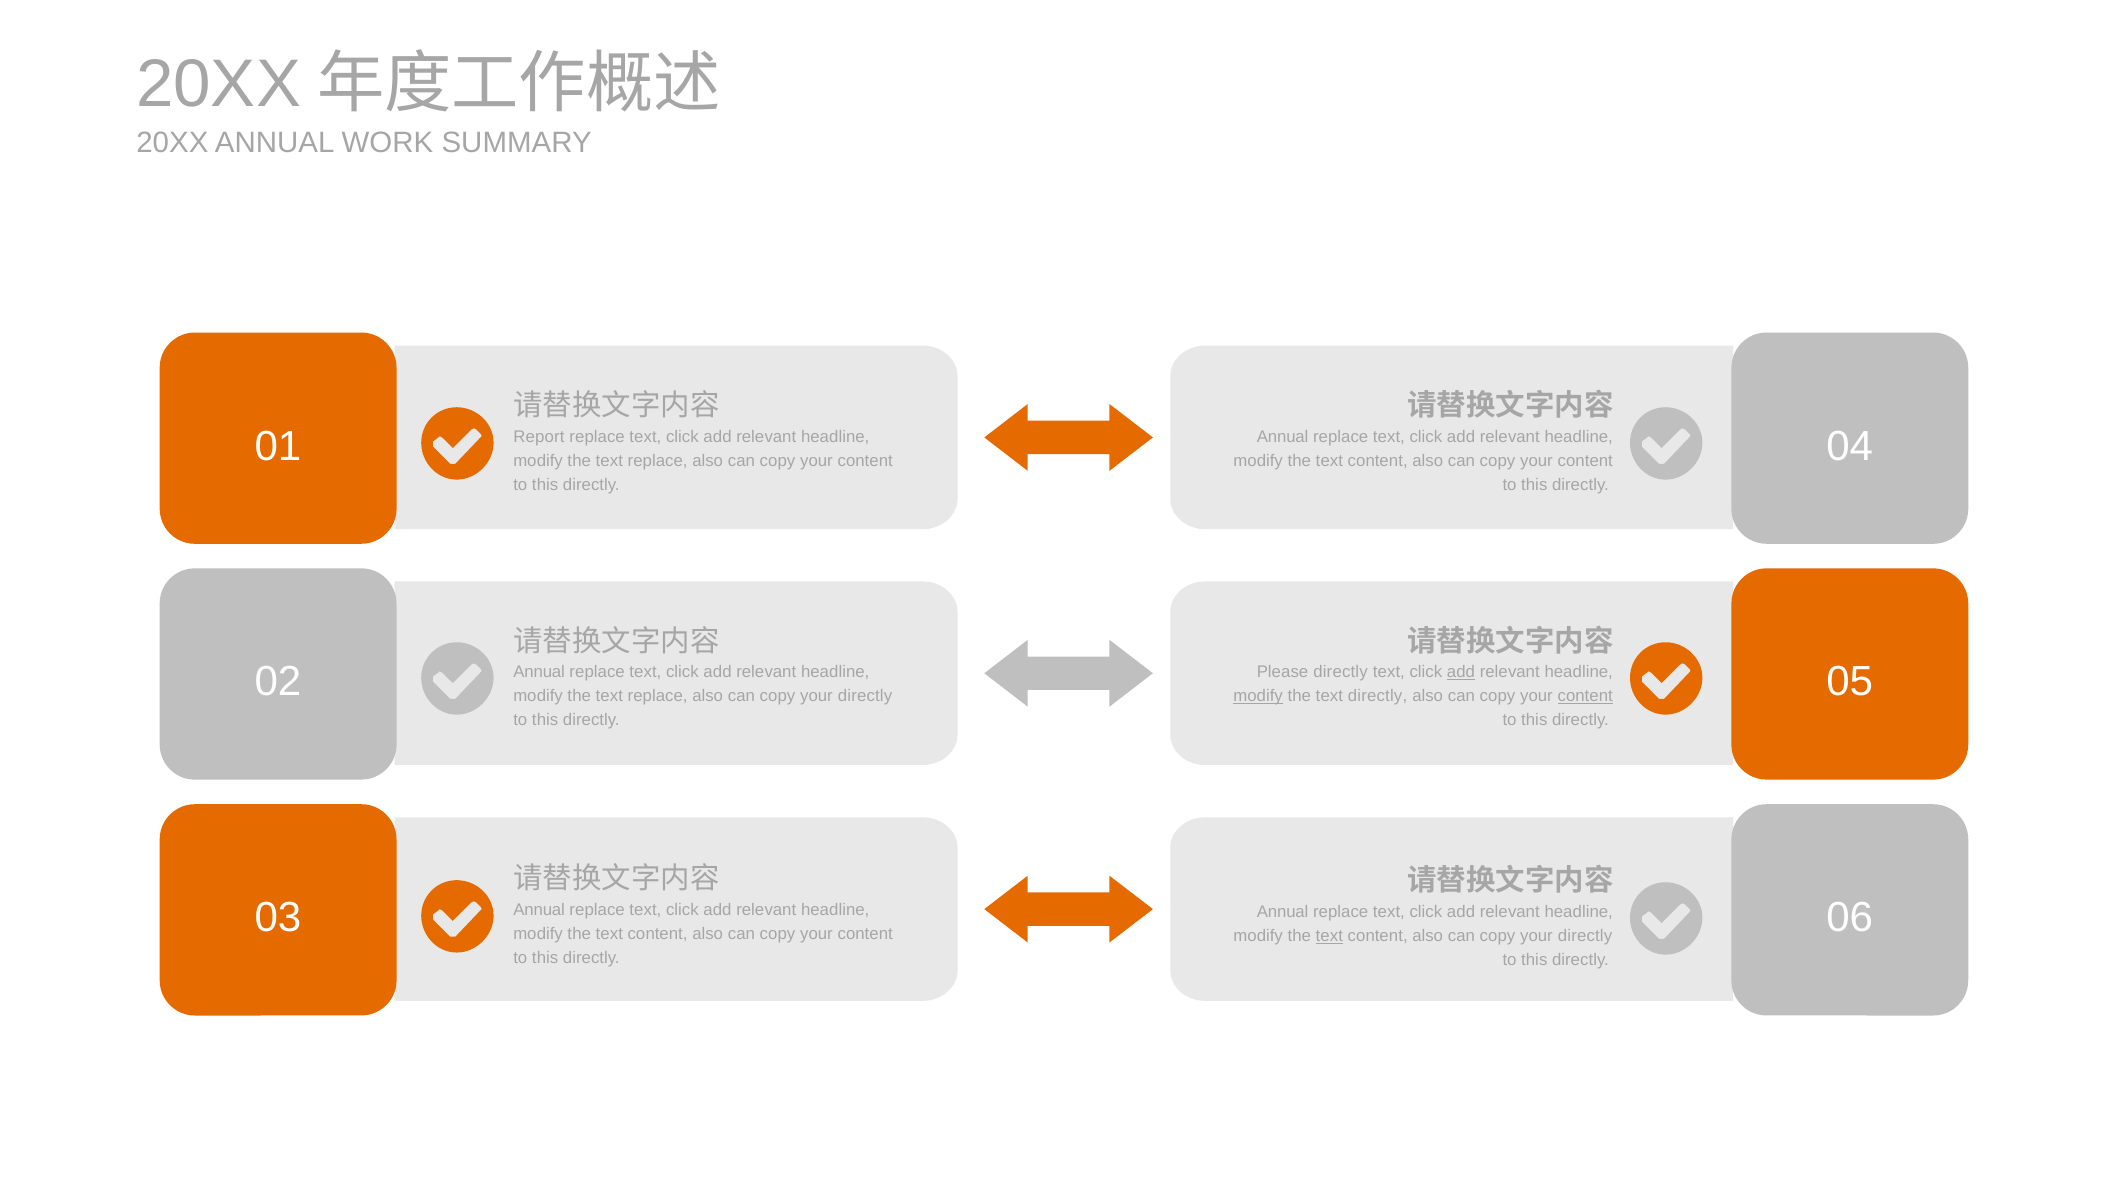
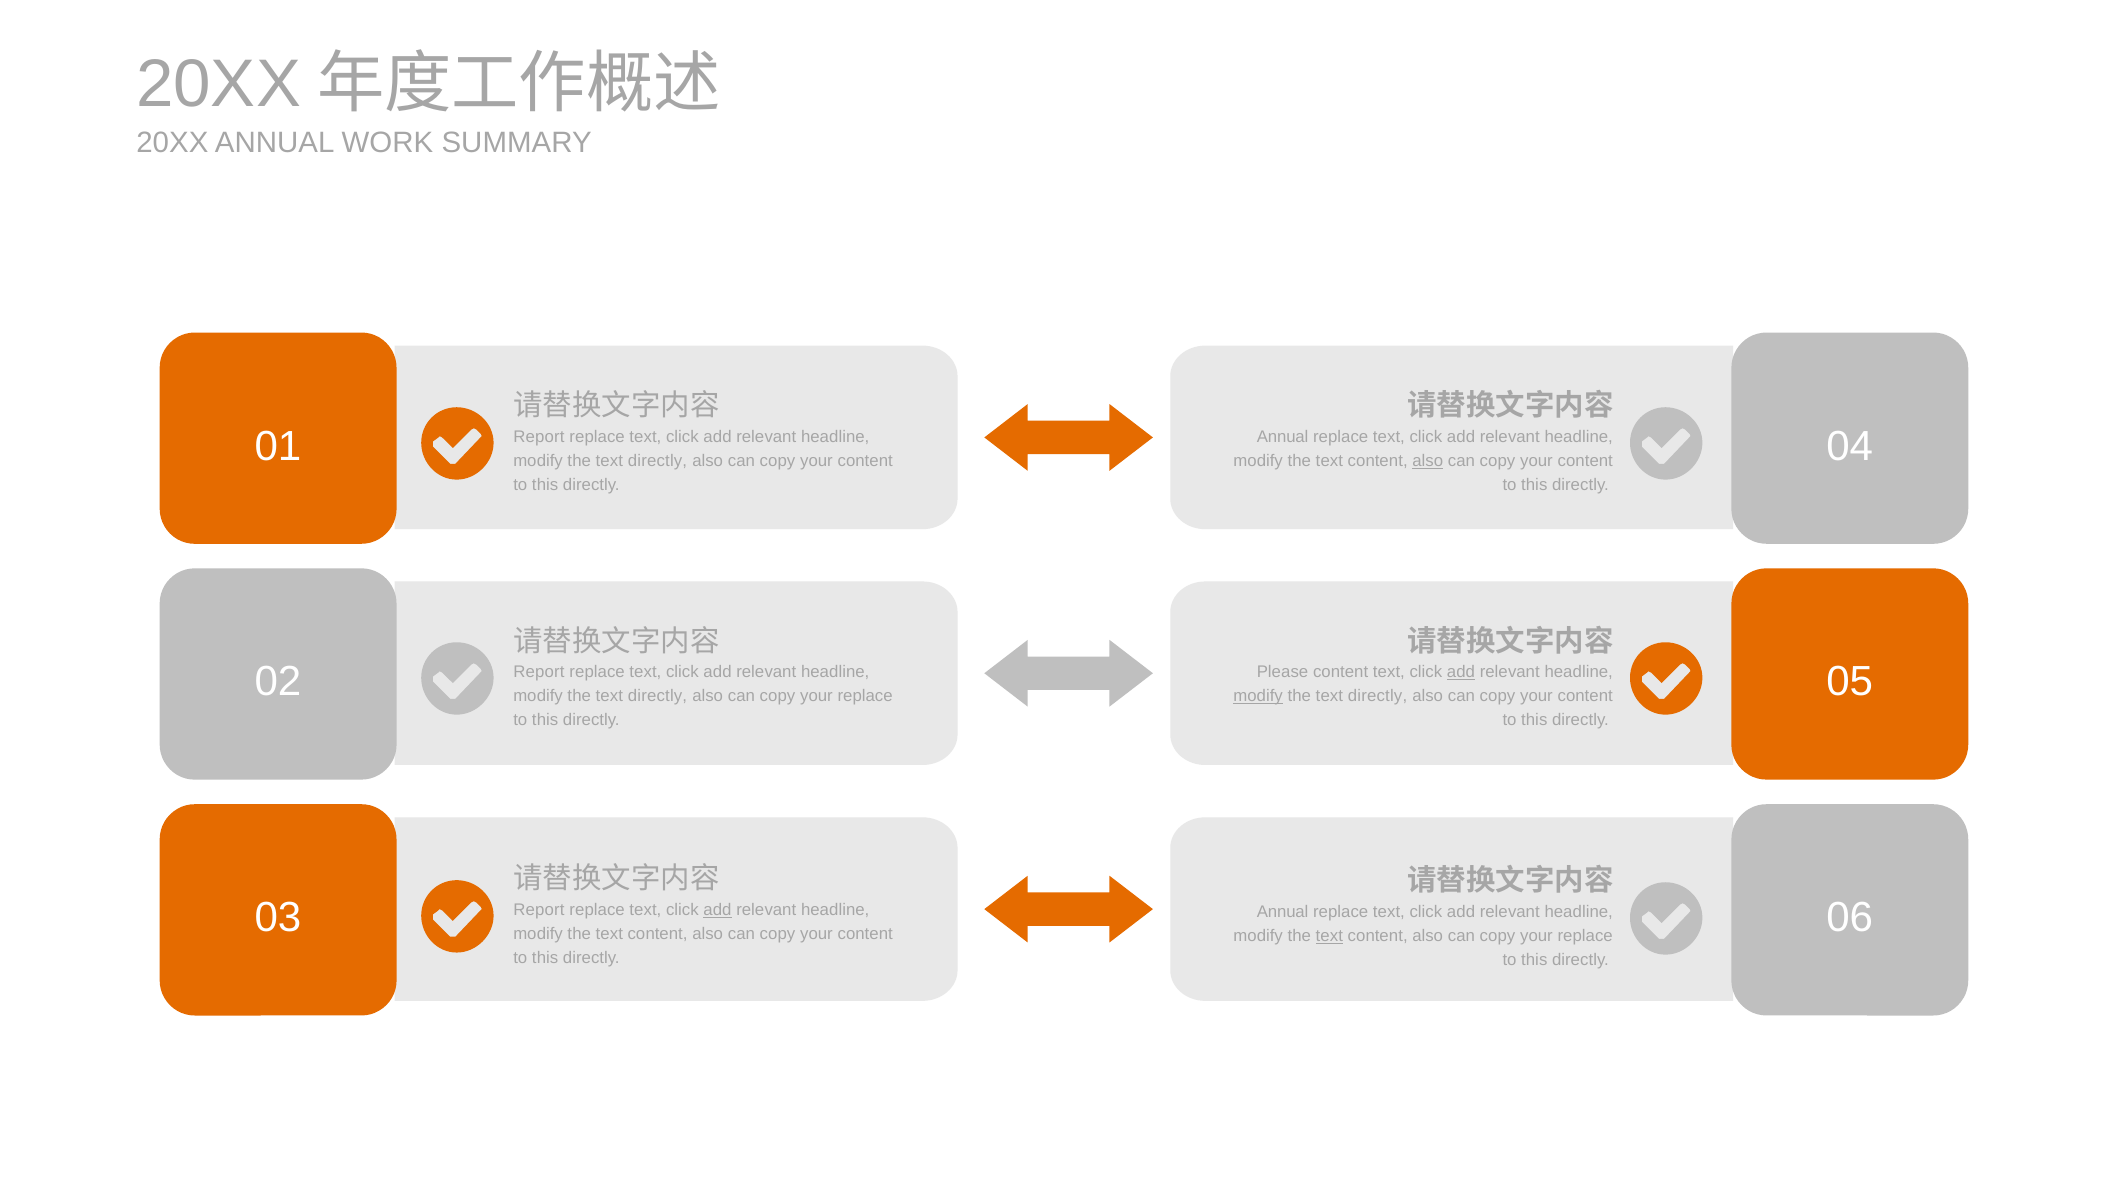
replace: replace -> directly (658, 461)
also underline: none -> present (1428, 461)
Annual: Annual -> Report (539, 672)
Please directly: directly -> content (1341, 672)
replace: replace -> directly (658, 696)
directly: directly -> replace (865, 696)
content underline: present -> none (1585, 696)
Annual: Annual -> Report (539, 910)
add underline: none -> present (717, 910)
directly: directly -> replace (1585, 936)
